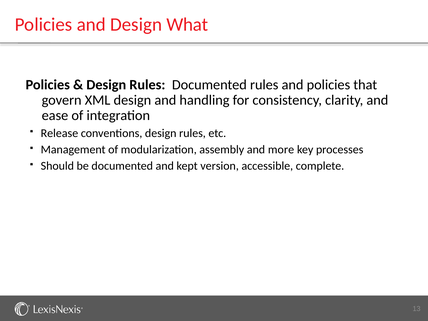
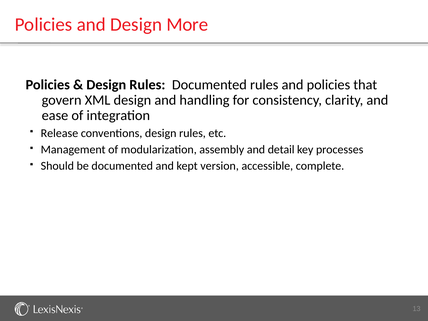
What: What -> More (187, 24)
more: more -> detail (281, 150)
